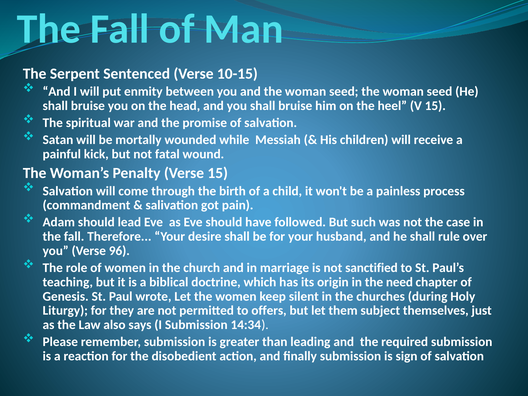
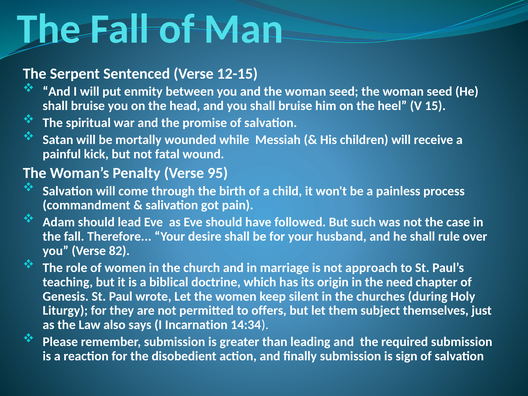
10-15: 10-15 -> 12-15 (237, 74)
Verse 15: 15 -> 95 (218, 173)
96: 96 -> 82 (119, 251)
sanctified: sanctified -> approach (371, 268)
I Submission: Submission -> Incarnation (196, 325)
